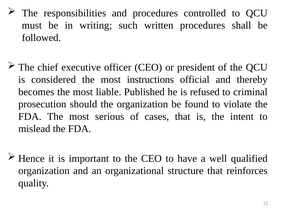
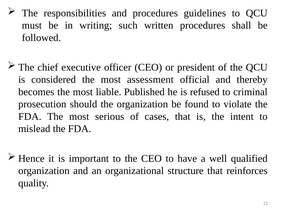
controlled: controlled -> guidelines (205, 13)
instructions: instructions -> assessment (150, 80)
